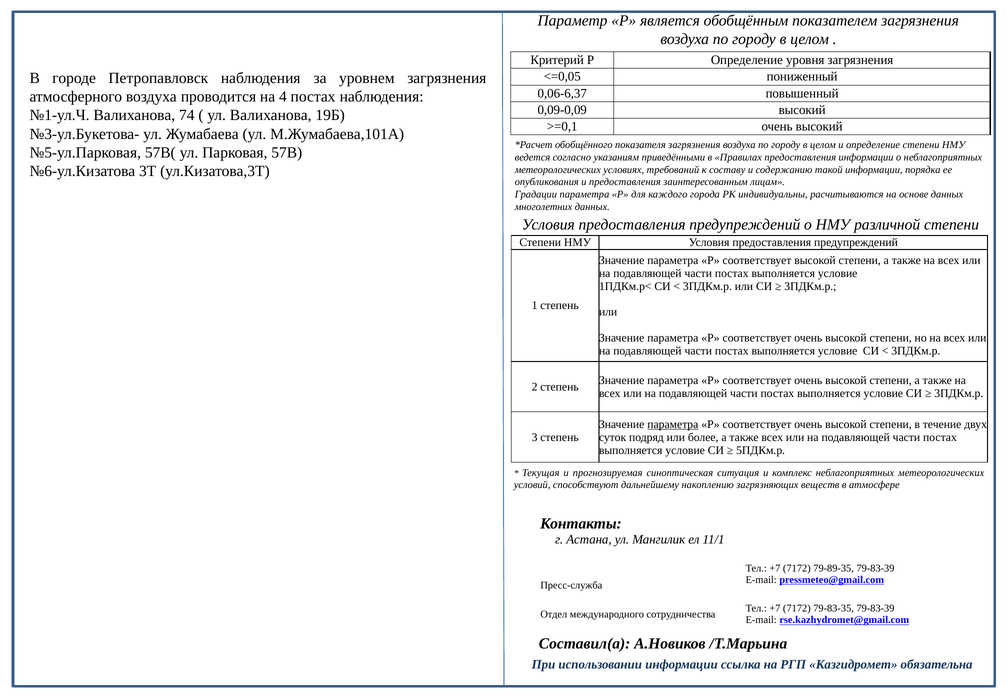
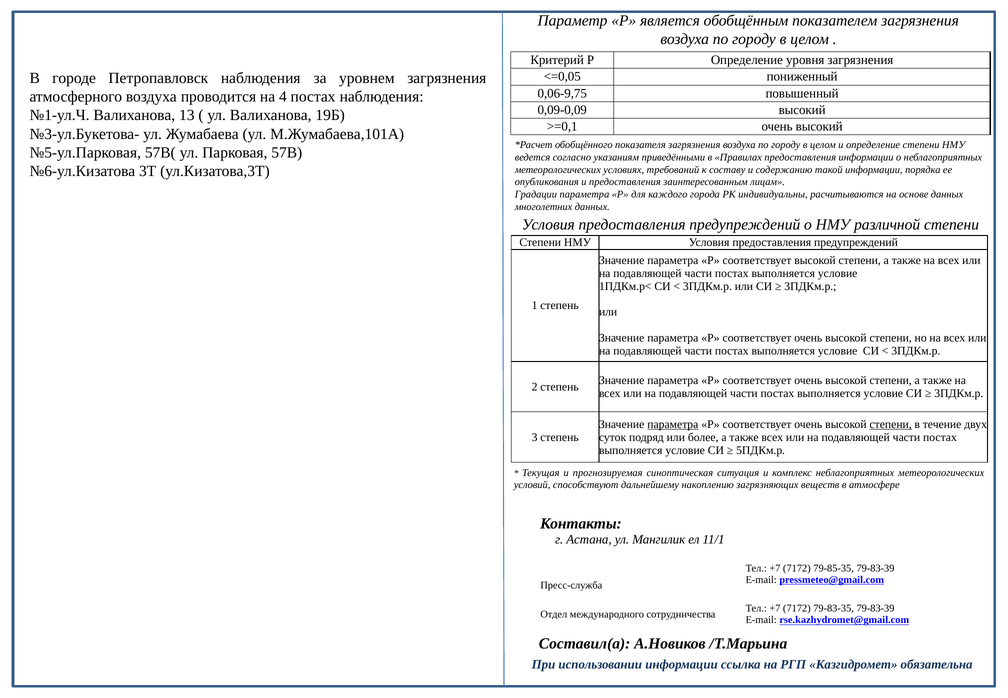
0,06-6,37: 0,06-6,37 -> 0,06-9,75 (562, 93)
74: 74 -> 13 (187, 115)
степени underline: none -> present (891, 424)
79-89-35: 79-89-35 -> 79-85-35 (834, 568)
